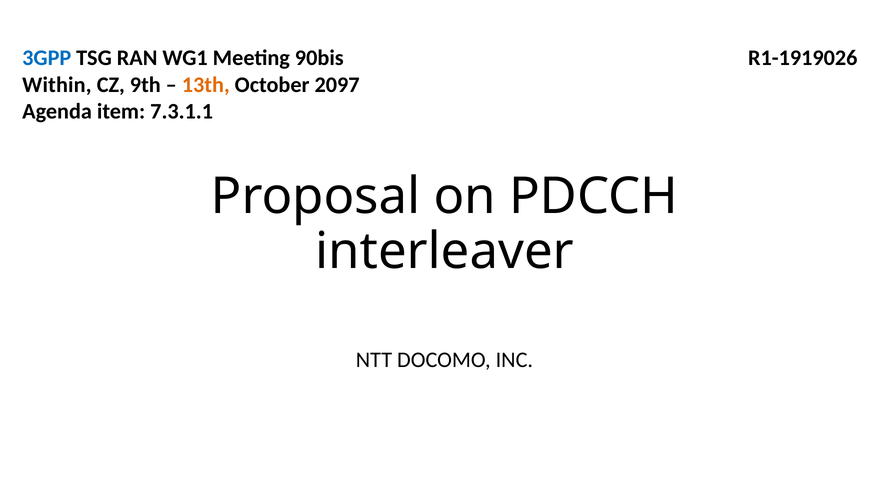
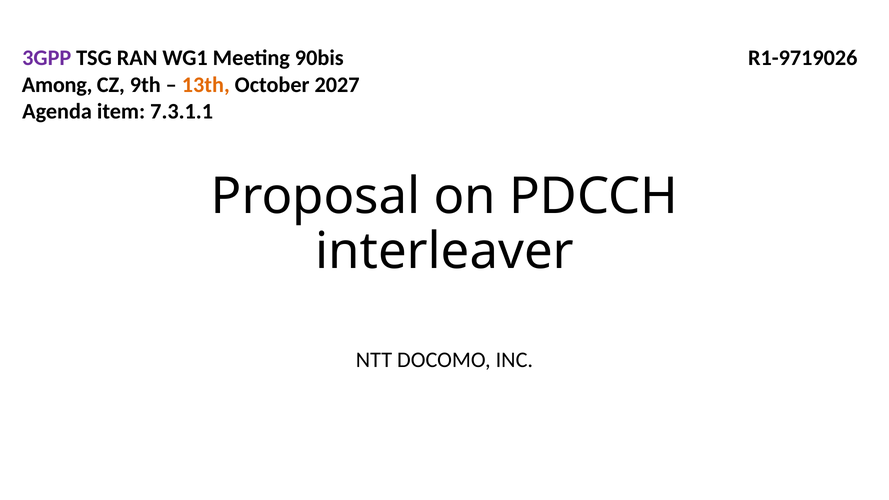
3GPP colour: blue -> purple (47, 58)
R1-1919026: R1-1919026 -> R1-9719026 (803, 58)
Within: Within -> Among (57, 85)
2097: 2097 -> 2027 (337, 85)
